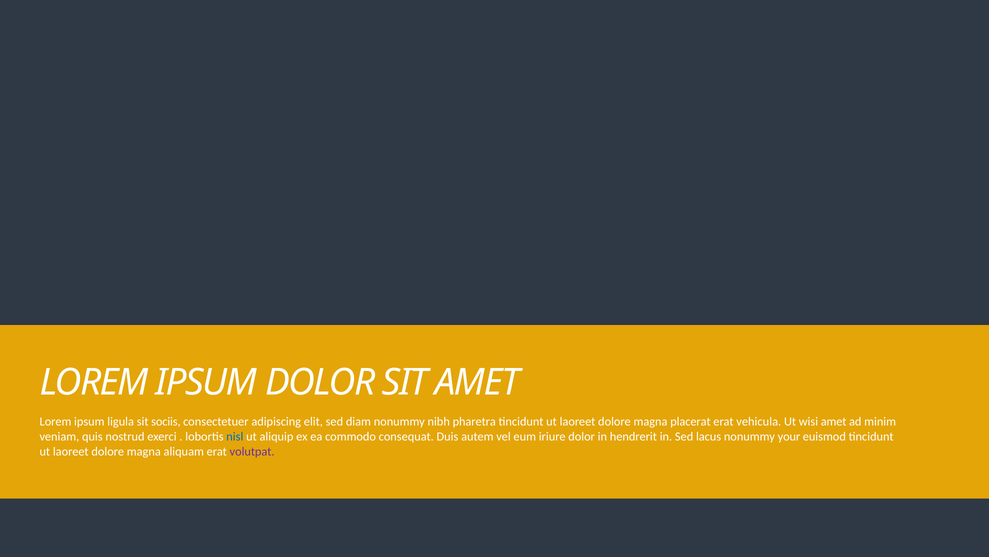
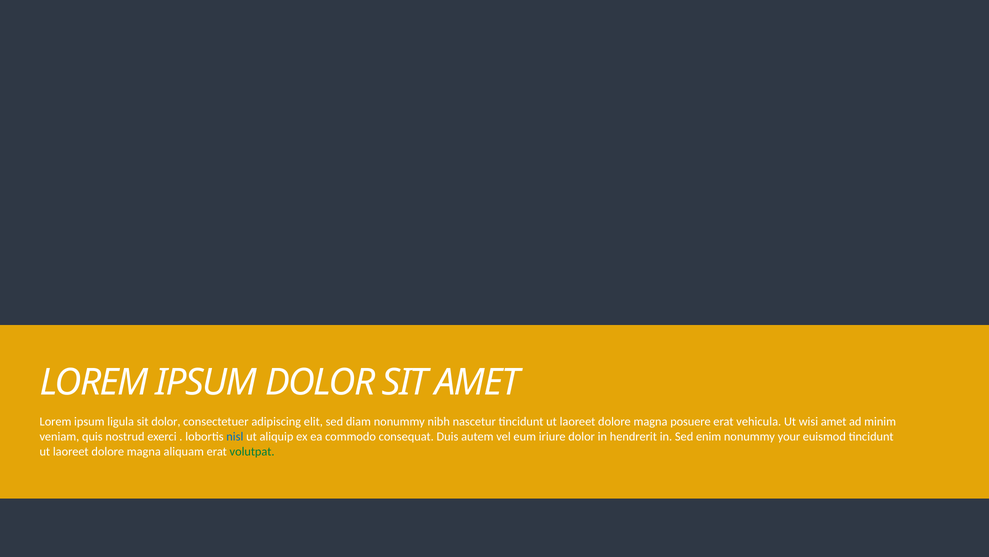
sit sociis: sociis -> dolor (166, 421)
pharetra: pharetra -> nascetur (474, 421)
placerat: placerat -> posuere (690, 421)
lacus: lacus -> enim (709, 436)
volutpat colour: purple -> green (252, 451)
